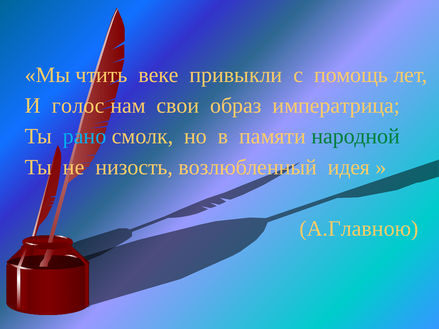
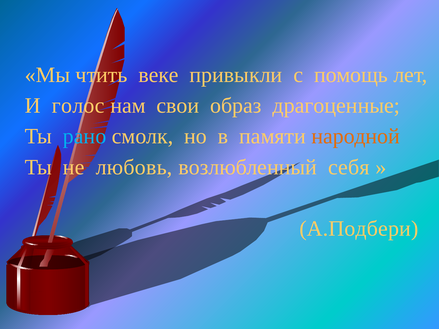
императрица: императрица -> драгоценные (336, 106)
народной colour: green -> orange (356, 137)
низость: низость -> любовь (134, 167)
идея: идея -> себя (349, 167)
А.Главною: А.Главною -> А.Подбери (359, 229)
